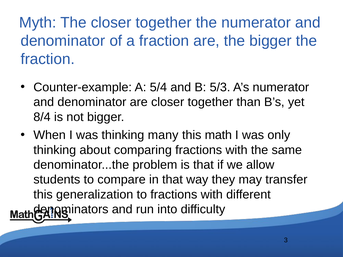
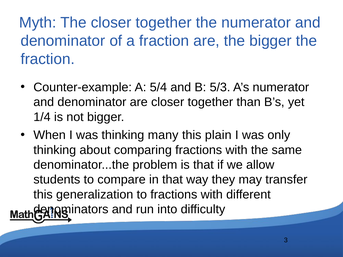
8/4: 8/4 -> 1/4 (42, 117)
math: math -> plain (218, 135)
